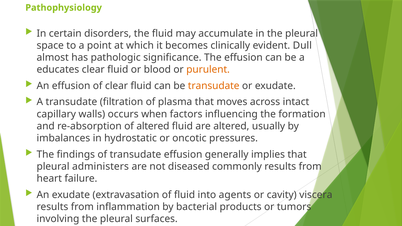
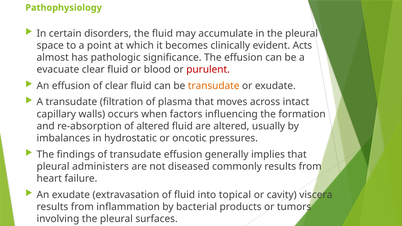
Dull: Dull -> Acts (302, 45)
educates: educates -> evacuate (58, 70)
purulent colour: orange -> red (208, 70)
agents: agents -> topical (235, 195)
